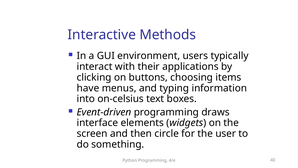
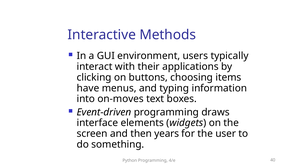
on-celsius: on-celsius -> on-moves (121, 99)
circle: circle -> years (167, 133)
